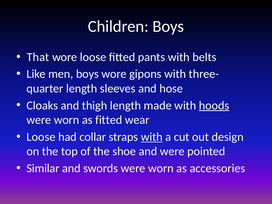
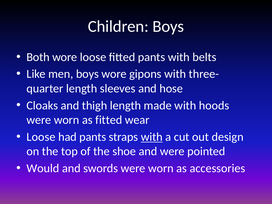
That: That -> Both (38, 57)
hoods underline: present -> none (214, 105)
had collar: collar -> pants (93, 137)
Similar: Similar -> Would (43, 168)
